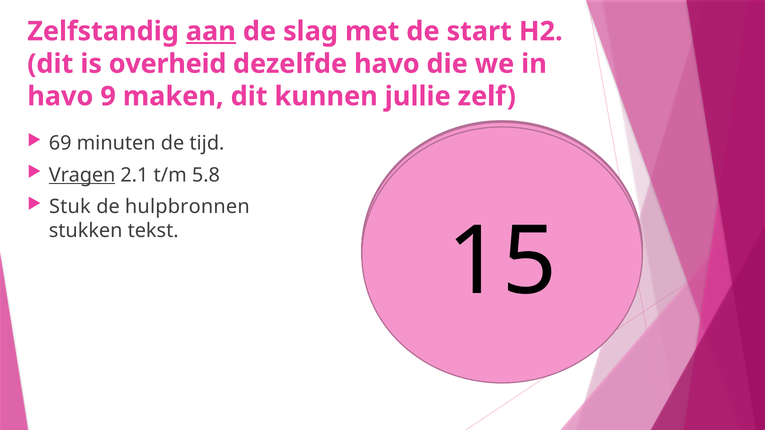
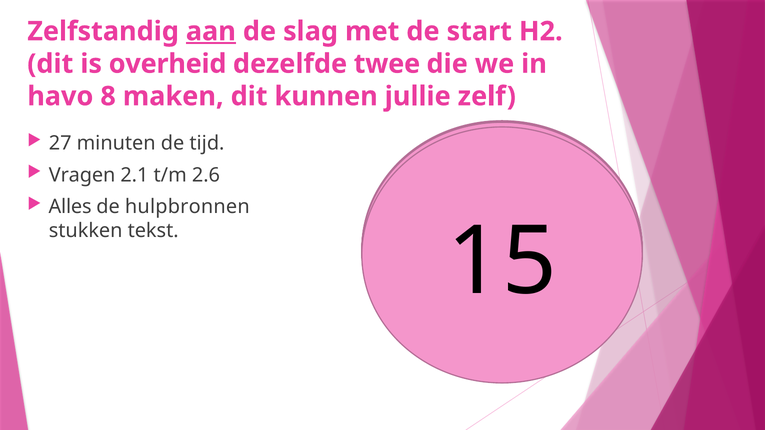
dezelfde havo: havo -> twee (387, 64)
9: 9 -> 8 (108, 96)
69: 69 -> 27 (60, 143)
Vragen underline: present -> none (82, 175)
5.8: 5.8 -> 2.6 (206, 175)
Stuk: Stuk -> Alles (70, 207)
